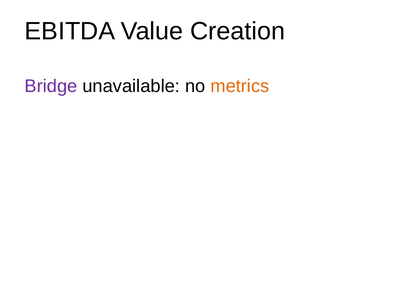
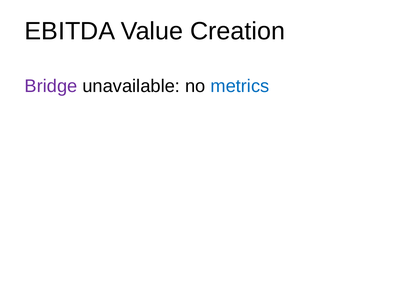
metrics colour: orange -> blue (240, 86)
